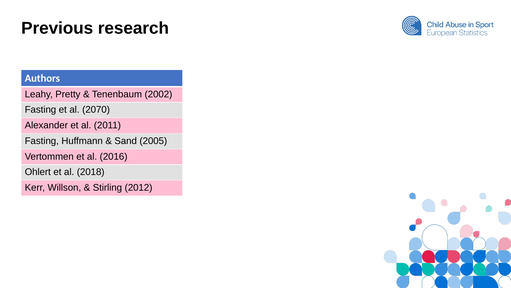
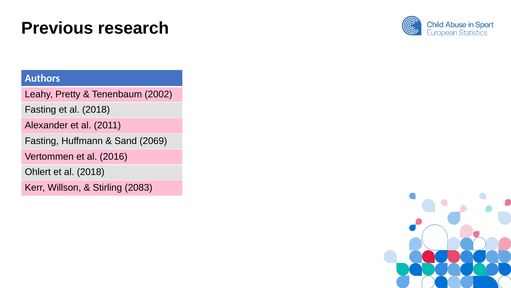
Fasting et al 2070: 2070 -> 2018 (96, 110)
2005: 2005 -> 2069 (153, 141)
2012: 2012 -> 2083 (139, 187)
